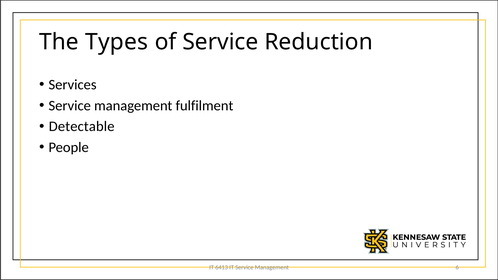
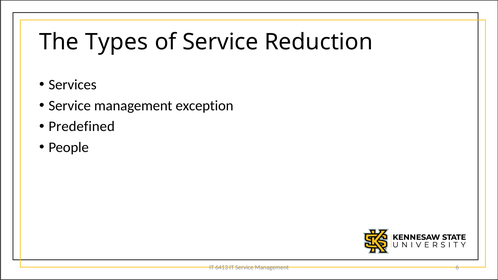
fulfilment: fulfilment -> exception (204, 106)
Detectable: Detectable -> Predefined (82, 127)
